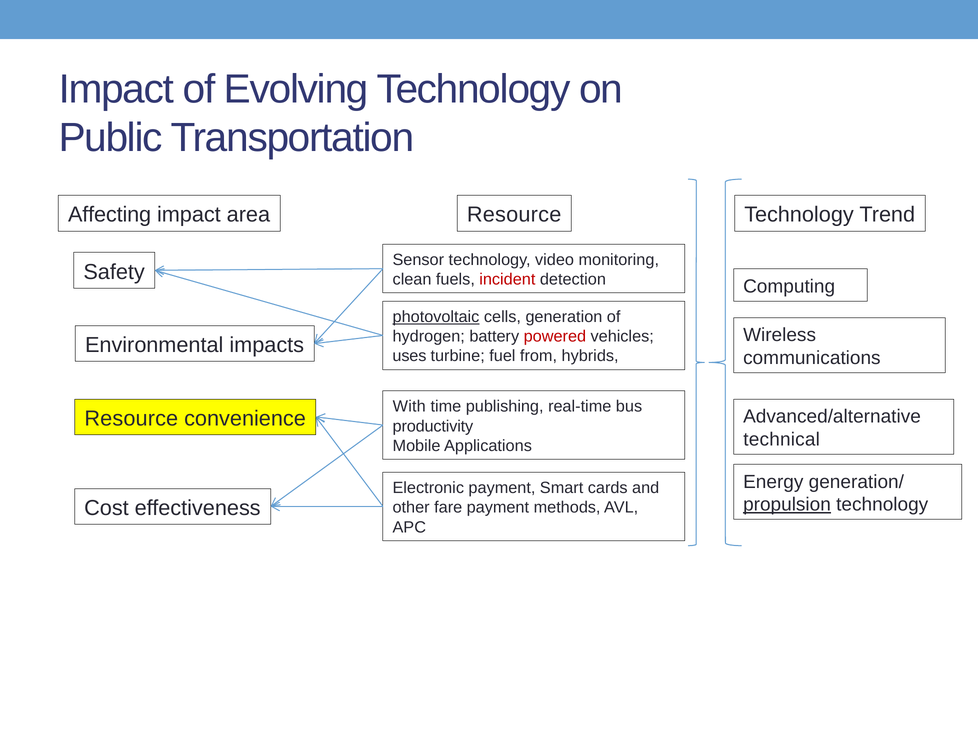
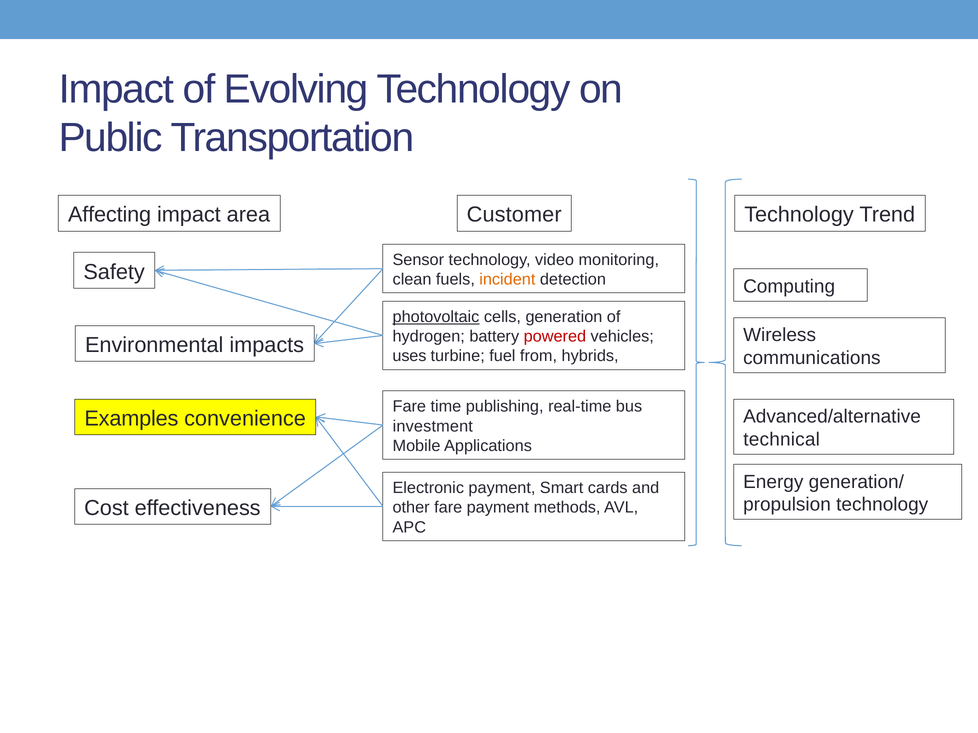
Resource: Resource -> Customer (514, 215)
incident colour: red -> orange (507, 280)
With: With -> Fare (409, 407)
Resource: Resource -> Examples (131, 419)
productivity: productivity -> investment (433, 426)
propulsion underline: present -> none (787, 505)
